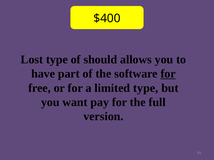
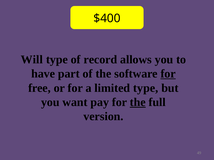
Lost: Lost -> Will (32, 60)
should: should -> record (100, 60)
the underline: none -> present (138, 102)
